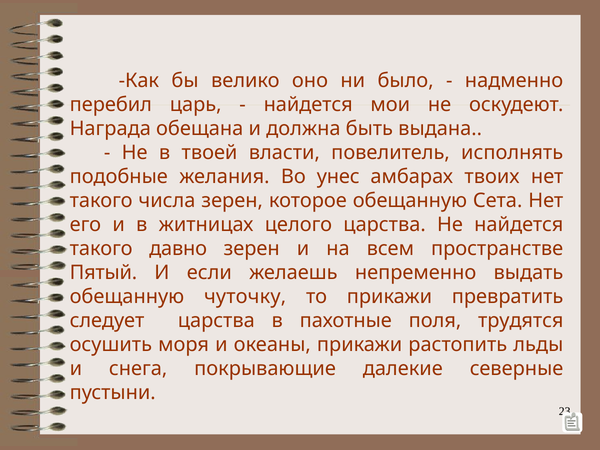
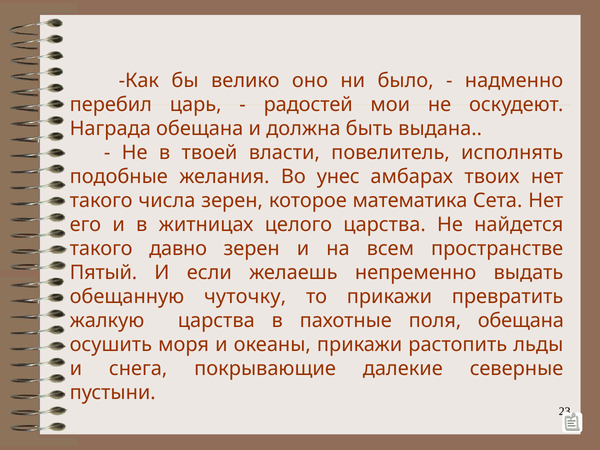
найдется: найдется -> радостей (308, 105)
которое обещанную: обещанную -> математика (410, 201)
следует: следует -> жалкую (107, 321)
поля трудятся: трудятся -> обещана (521, 321)
